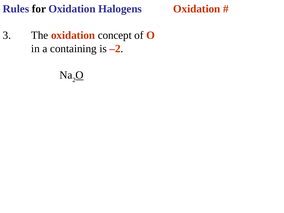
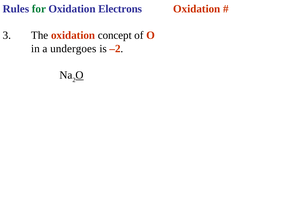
for colour: black -> green (39, 9)
Halogens: Halogens -> Electrons (120, 9)
containing: containing -> undergoes (73, 49)
